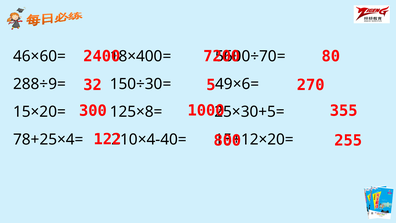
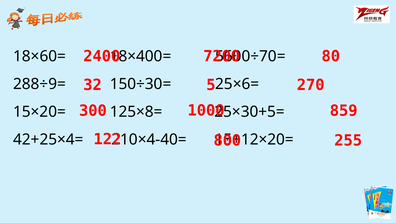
46×60=: 46×60= -> 18×60= (40, 56)
49×6=: 49×6= -> 25×6= (237, 84)
355: 355 -> 859 (344, 111)
78+25×4=: 78+25×4= -> 42+25×4= (48, 139)
